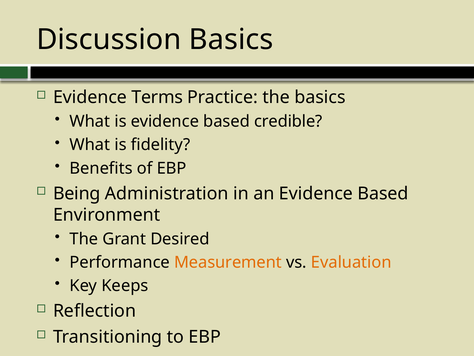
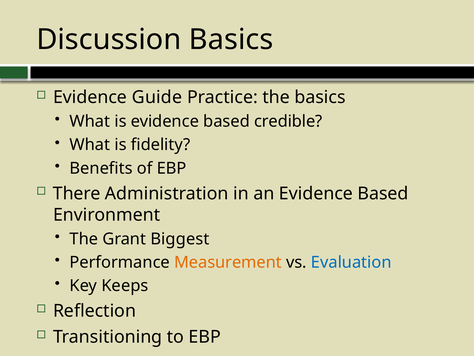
Terms: Terms -> Guide (157, 97)
Being: Being -> There (77, 193)
Desired: Desired -> Biggest (180, 239)
Evaluation colour: orange -> blue (351, 262)
